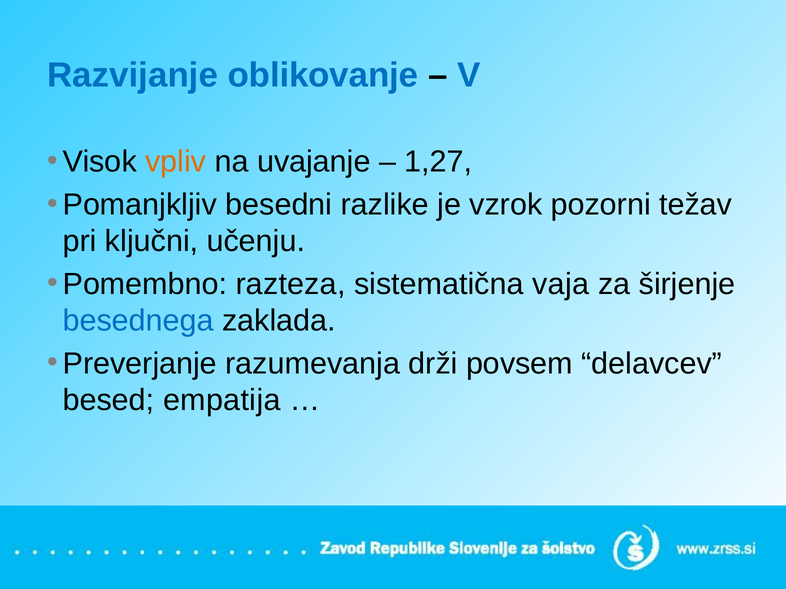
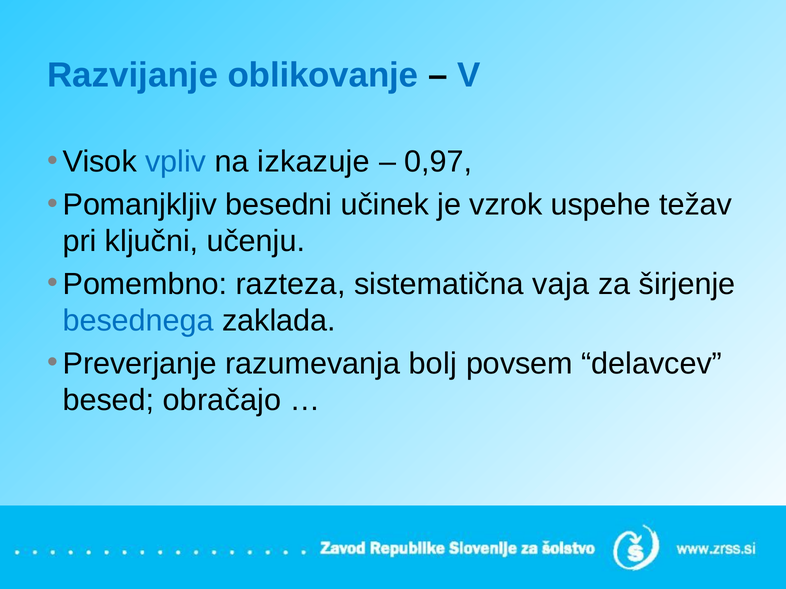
vpliv colour: orange -> blue (176, 162)
uvajanje: uvajanje -> izkazuje (314, 162)
1,27: 1,27 -> 0,97 (438, 162)
razlike: razlike -> učinek (385, 205)
pozorni: pozorni -> uspehe (601, 205)
drži: drži -> bolj (433, 364)
empatija: empatija -> obračajo (222, 401)
